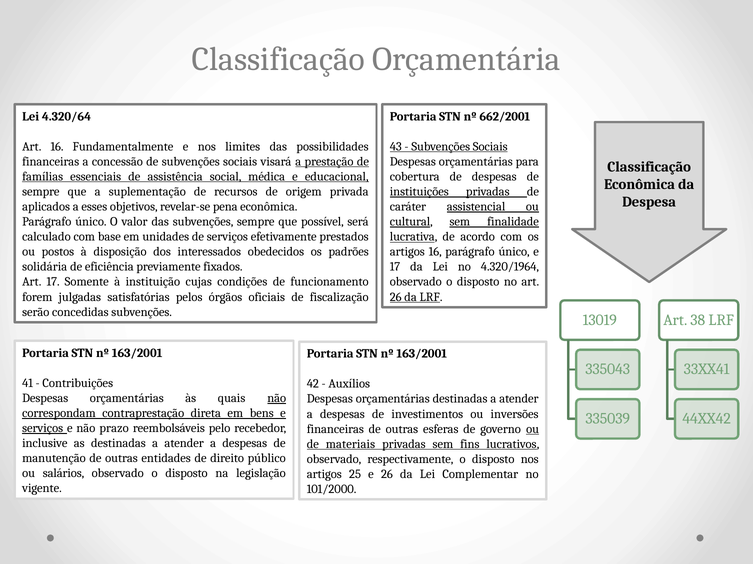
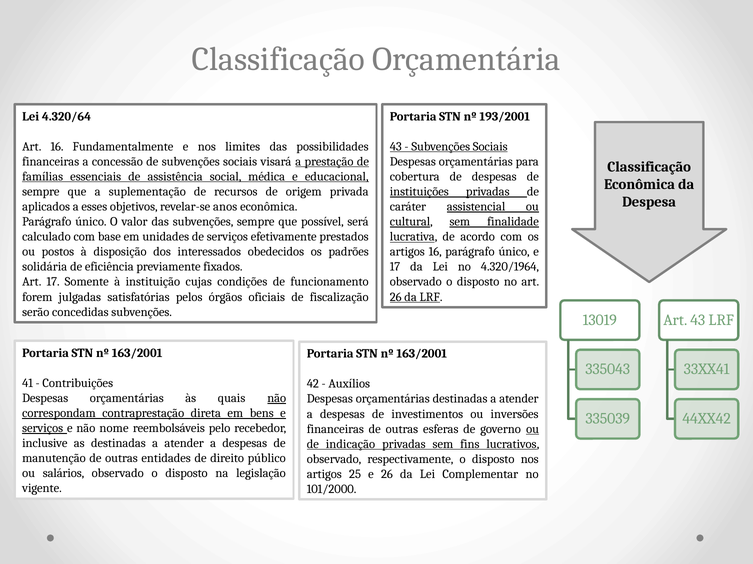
662/2001: 662/2001 -> 193/2001 (505, 117)
pena: pena -> anos (225, 207)
Art 38: 38 -> 43 (698, 320)
prazo: prazo -> nome (114, 429)
materiais: materiais -> indicação (350, 445)
